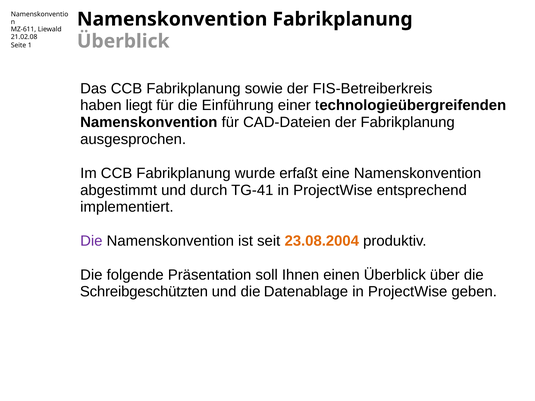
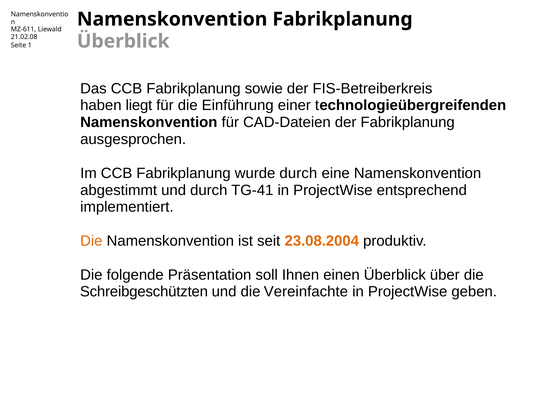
wurde erfaßt: erfaßt -> durch (298, 173)
Die colour: purple -> orange (91, 241)
Datenablage: Datenablage -> Vereinfachte (306, 292)
